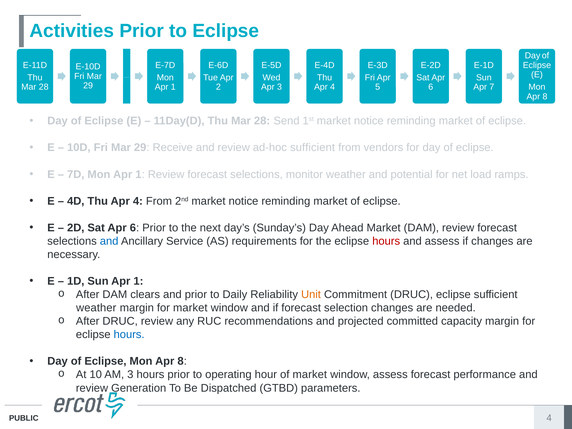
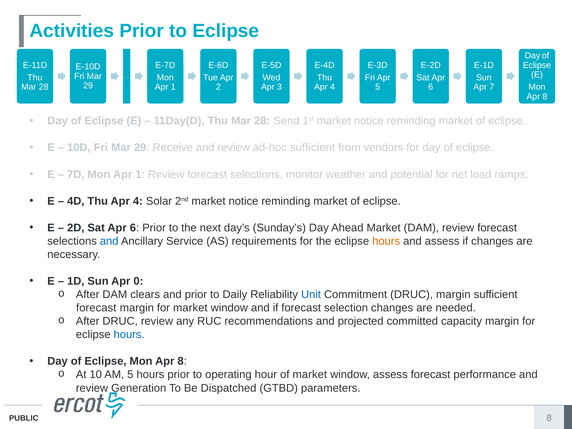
4 From: From -> Solar (159, 201)
hours colour: red -> orange (386, 241)
Sun Apr 1: 1 -> 0 (138, 281)
Unit colour: orange -> blue (311, 295)
DRUC eclipse: eclipse -> margin (453, 295)
weather: weather -> forecast (96, 308)
AM 3: 3 -> 5 (130, 375)
4: 4 -> 8 (549, 418)
